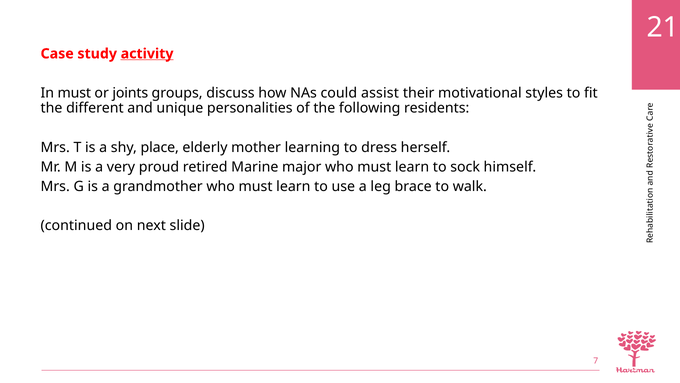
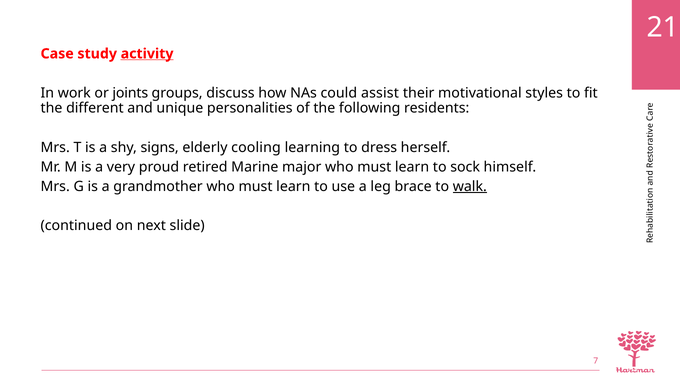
In must: must -> work (74, 93)
place: place -> signs (160, 147)
mother: mother -> cooling (256, 147)
walk underline: none -> present (470, 186)
